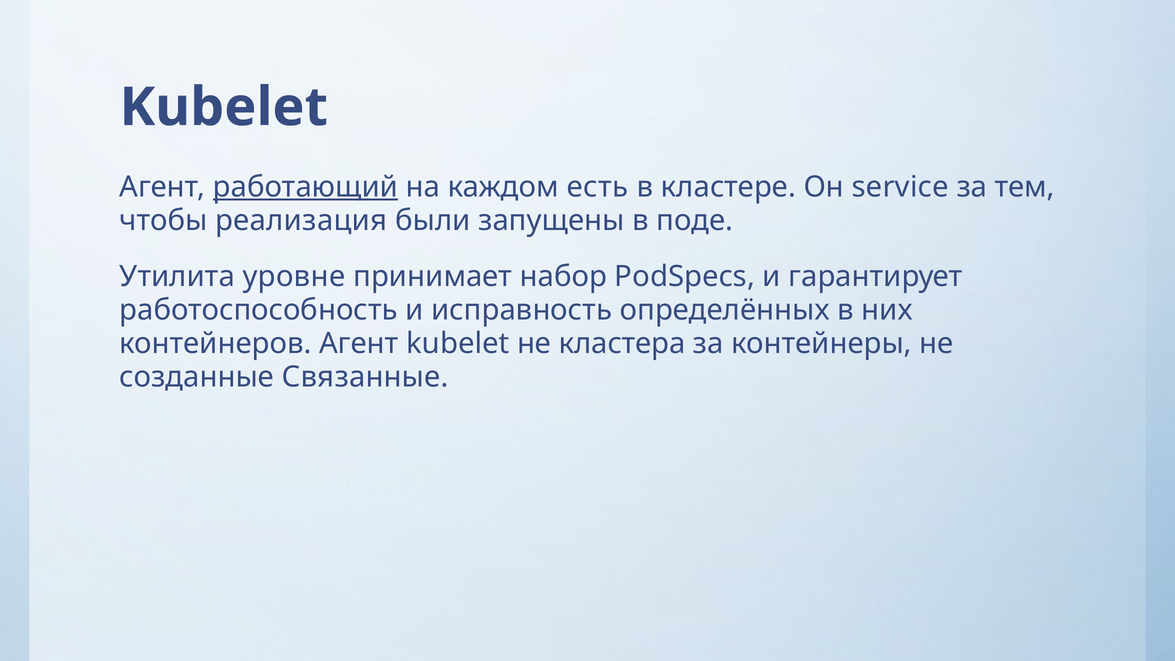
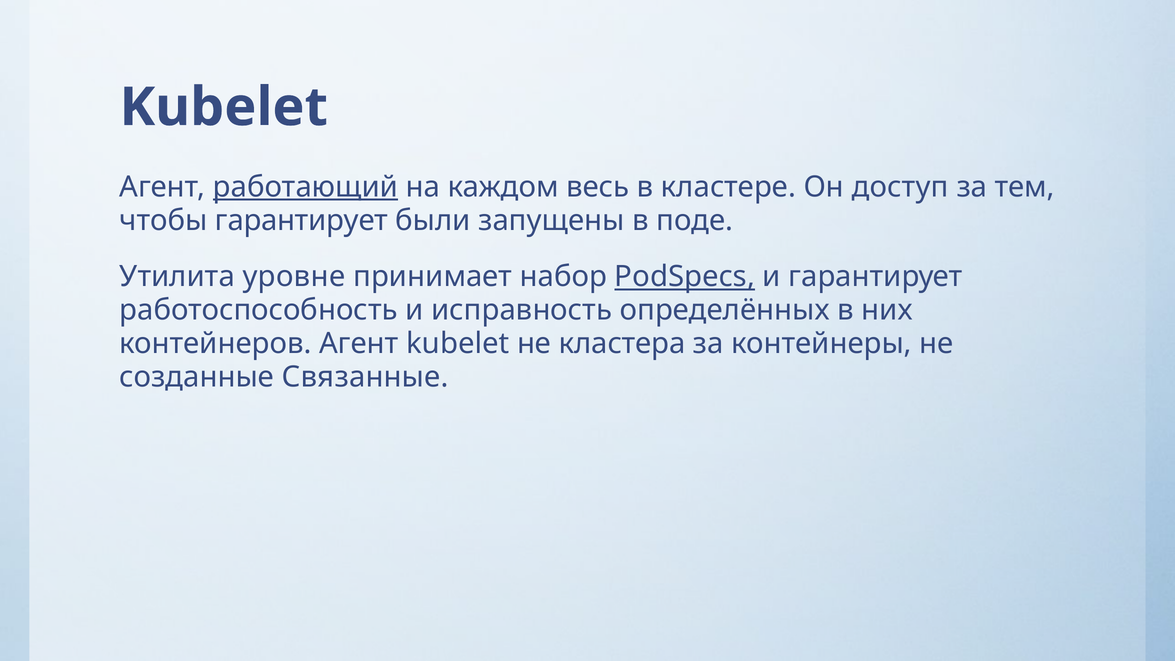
есть: есть -> весь (598, 187)
service: service -> доступ (900, 187)
чтобы реализация: реализация -> гарантирует (302, 220)
PodSpecs underline: none -> present (685, 277)
